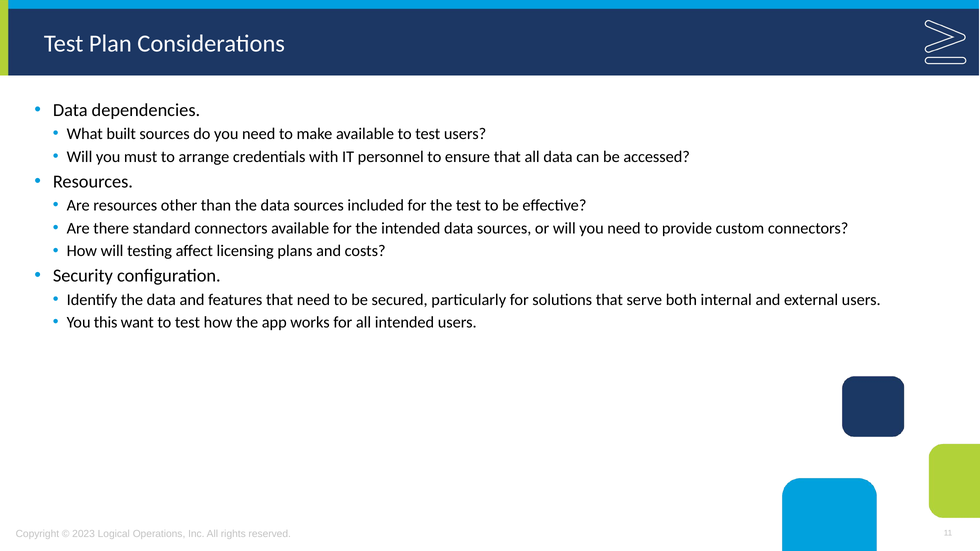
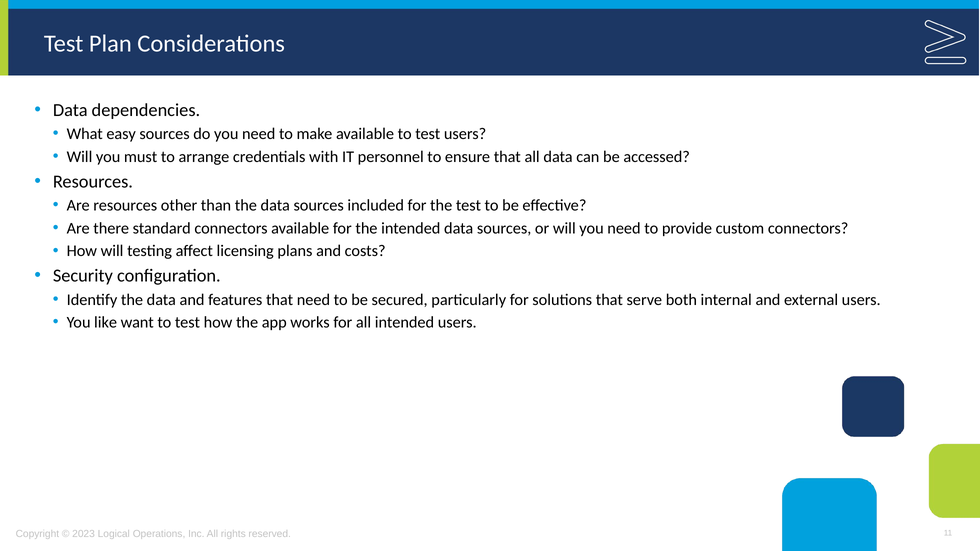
built: built -> easy (121, 134)
this: this -> like (106, 323)
